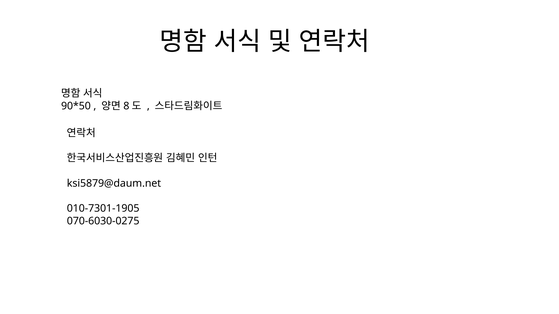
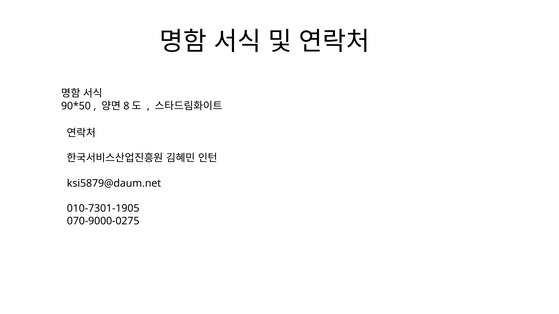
070-6030-0275: 070-6030-0275 -> 070-9000-0275 (103, 221)
